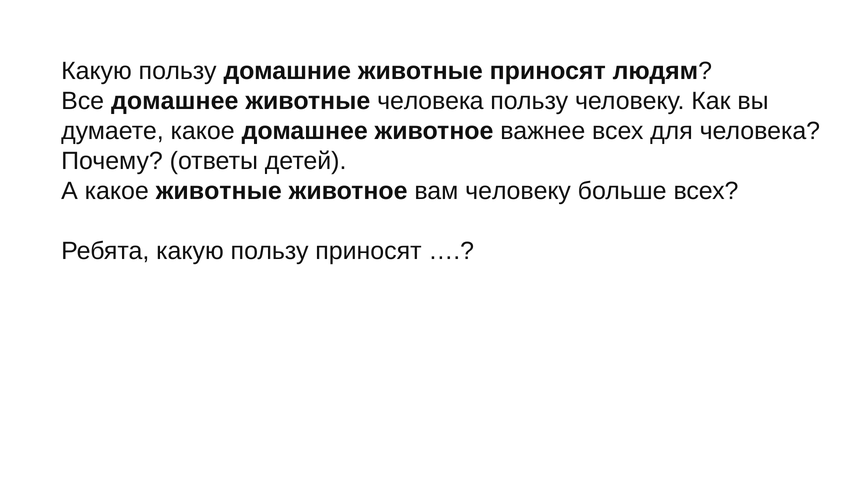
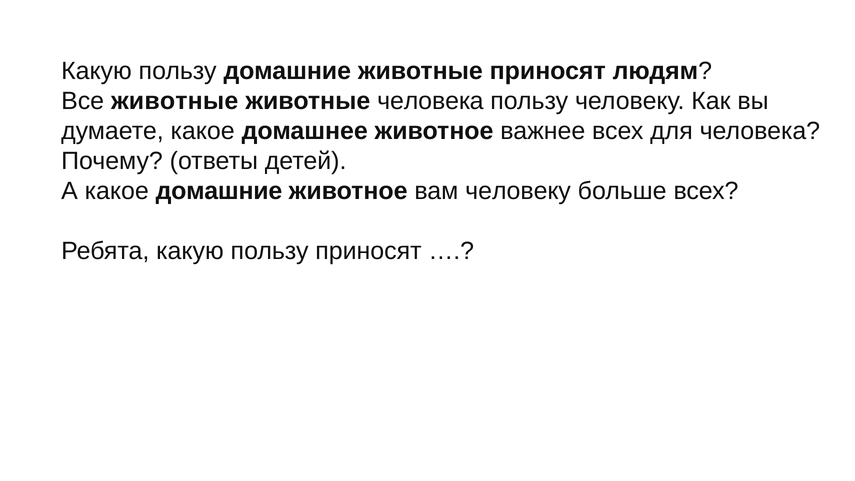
Все домашнее: домашнее -> животные (175, 101)
какое животные: животные -> домашние (219, 191)
